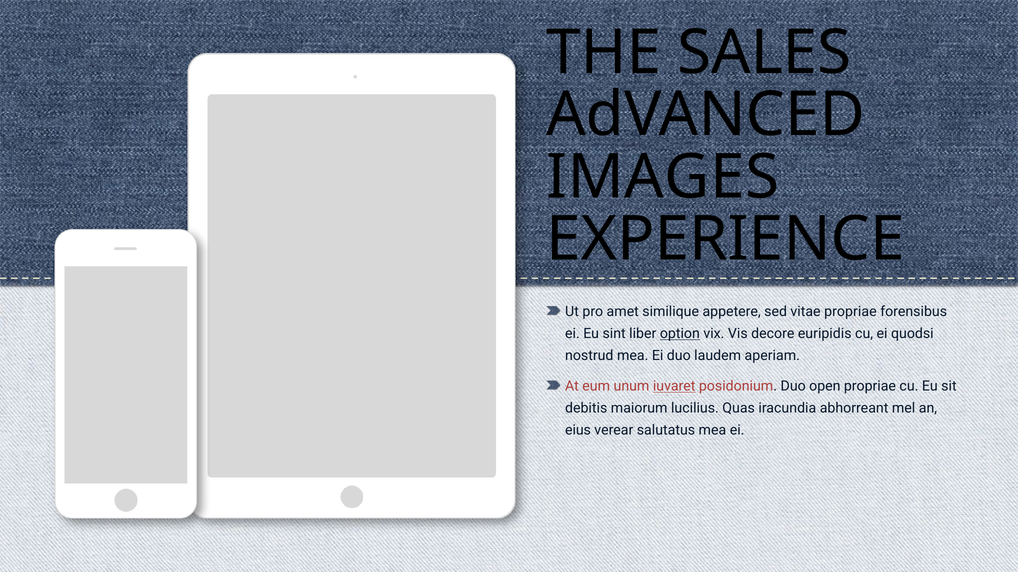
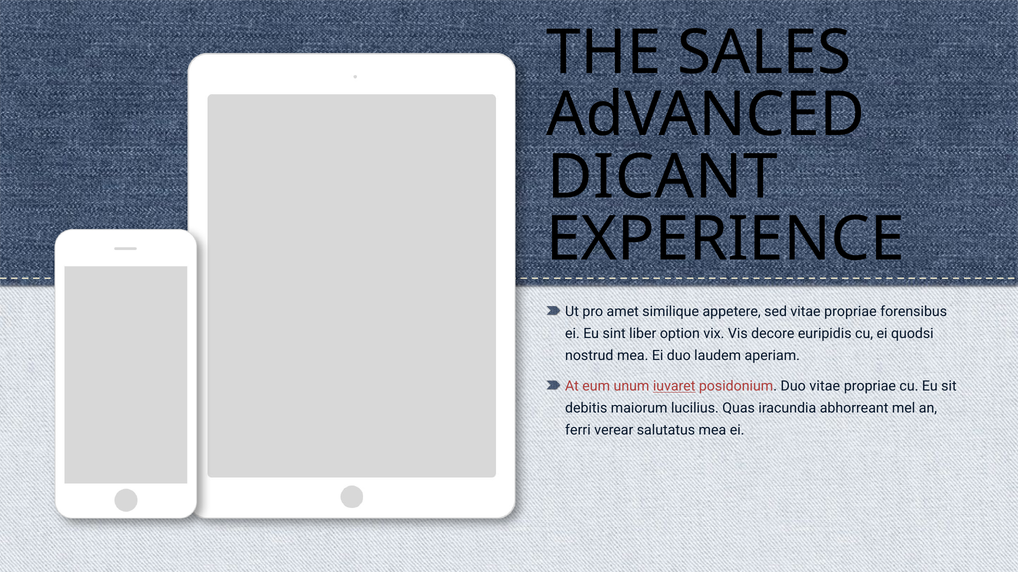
IMAGES: IMAGES -> DICANT (663, 177)
option underline: present -> none (680, 334)
Duo open: open -> vitae (825, 387)
eius: eius -> ferri (578, 431)
